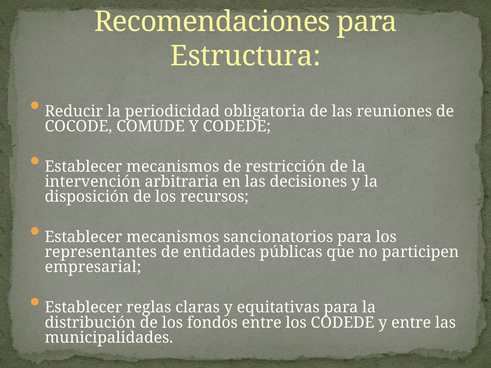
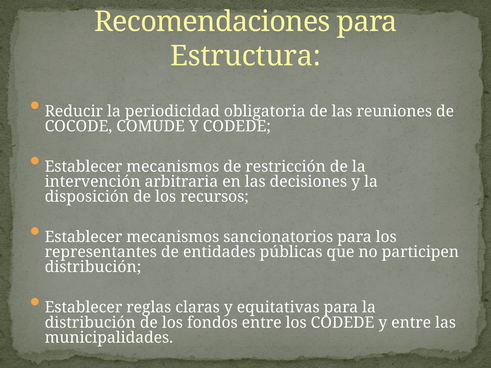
empresarial: empresarial -> distribución (93, 267)
